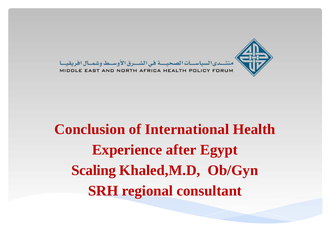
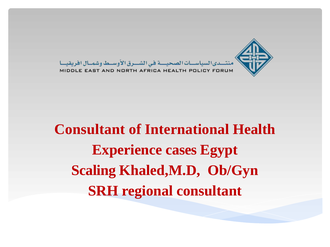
Conclusion: Conclusion -> Consultant (90, 129)
after: after -> cases (181, 150)
